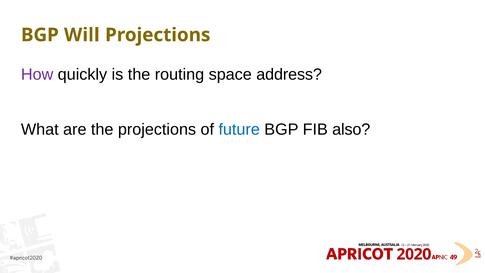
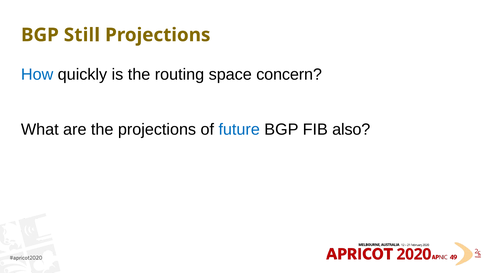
Will: Will -> Still (82, 35)
How colour: purple -> blue (37, 74)
address: address -> concern (289, 74)
